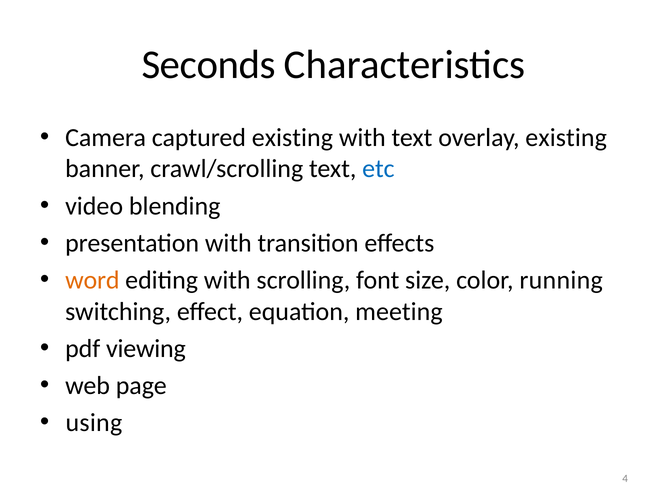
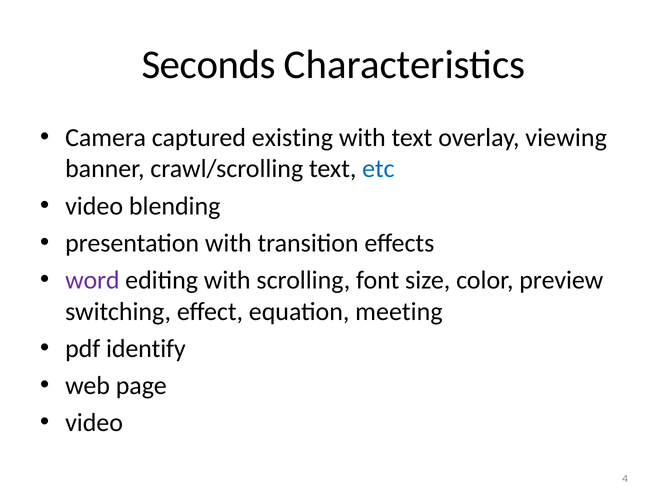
overlay existing: existing -> viewing (566, 138)
word colour: orange -> purple (92, 280)
running: running -> preview (561, 280)
viewing: viewing -> identify (146, 349)
using: using -> video (94, 423)
